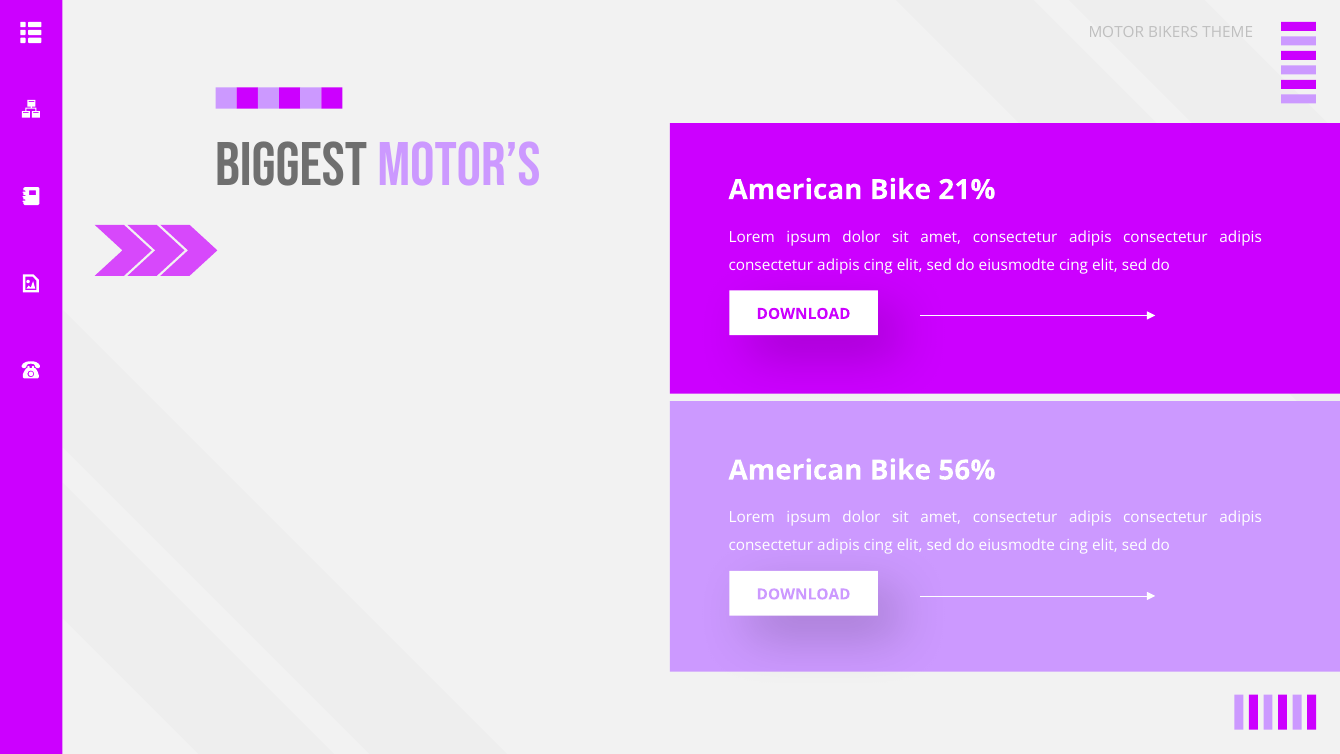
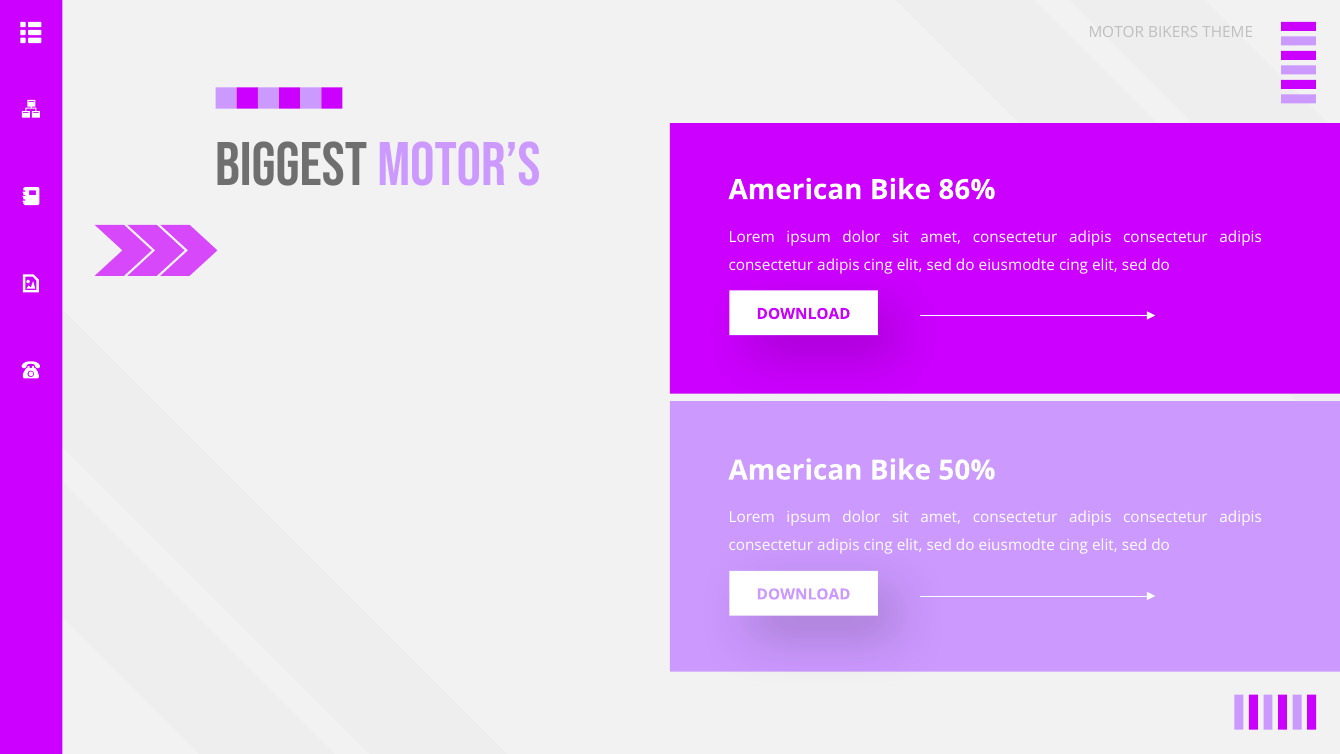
21%: 21% -> 86% (967, 190)
56%: 56% -> 50% (967, 470)
